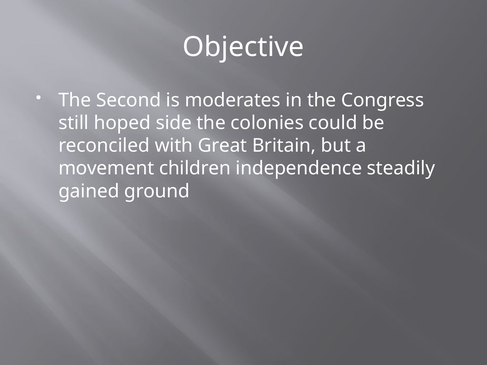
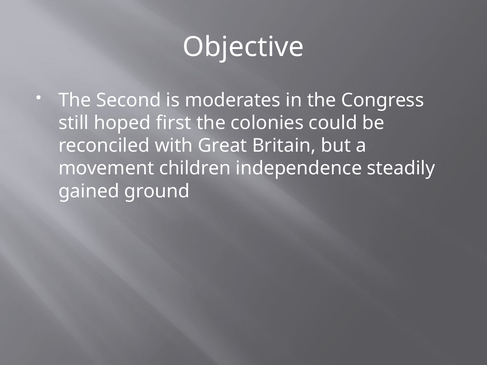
side: side -> first (174, 123)
